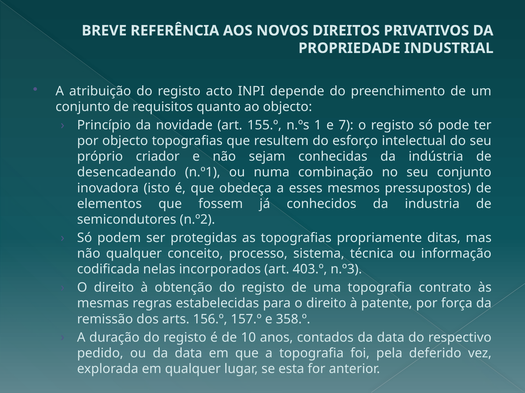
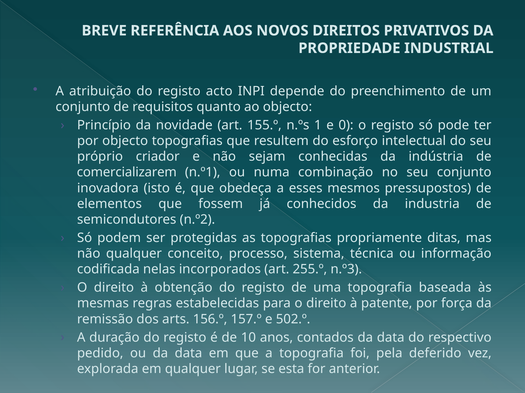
7: 7 -> 0 (346, 125)
desencadeando: desencadeando -> comercializarem (127, 173)
403.º: 403.º -> 255.º (310, 270)
contrato: contrato -> baseada (445, 288)
358.º: 358.º -> 502.º (293, 320)
